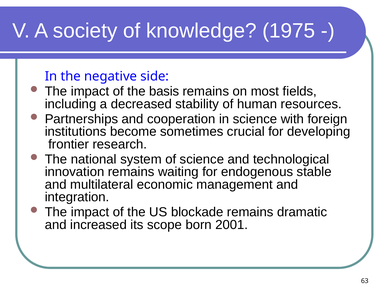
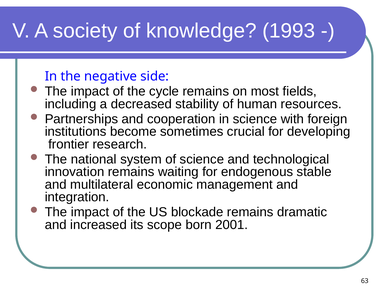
1975: 1975 -> 1993 (289, 31)
basis: basis -> cycle (164, 91)
